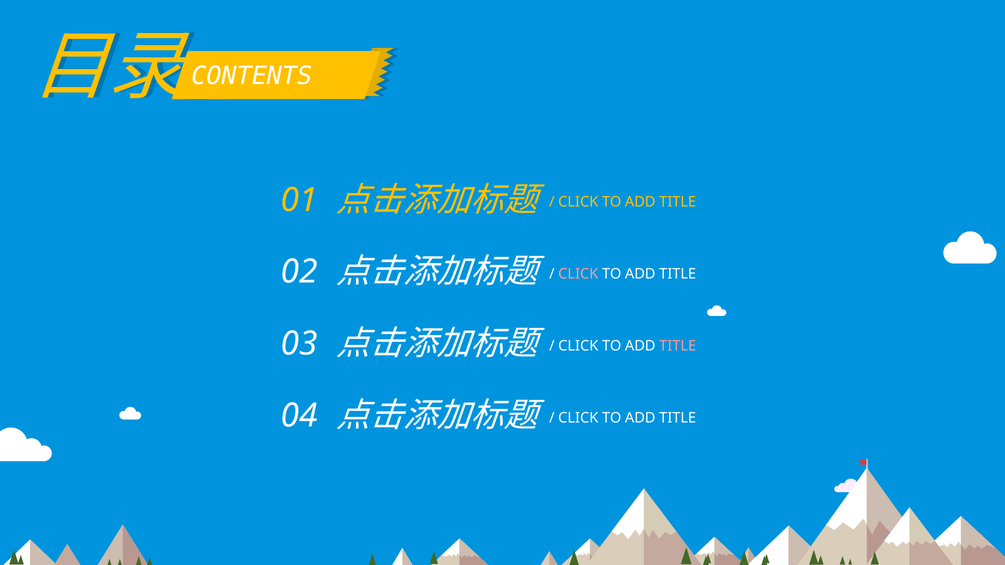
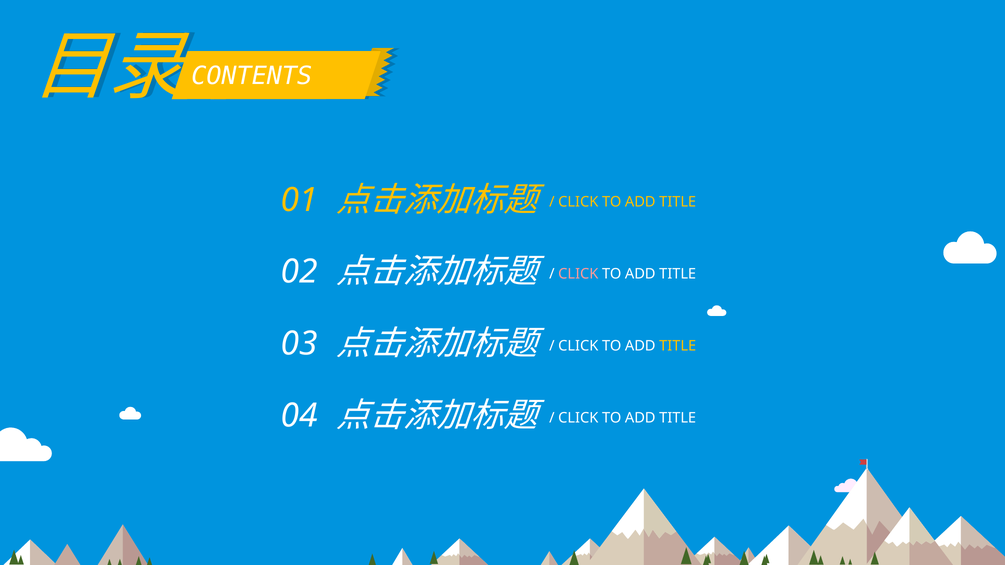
TITLE colour: pink -> yellow (678, 346)
